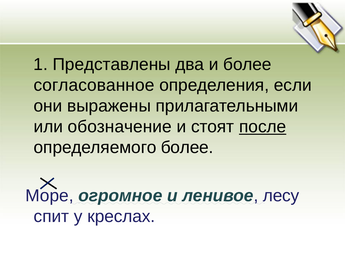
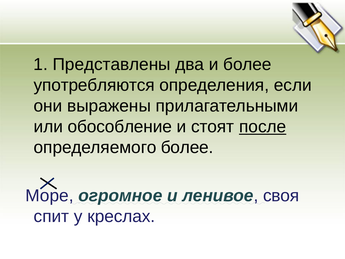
согласованное: согласованное -> употребляются (94, 85)
обозначение: обозначение -> обособление (120, 127)
лесу: лесу -> своя (281, 196)
